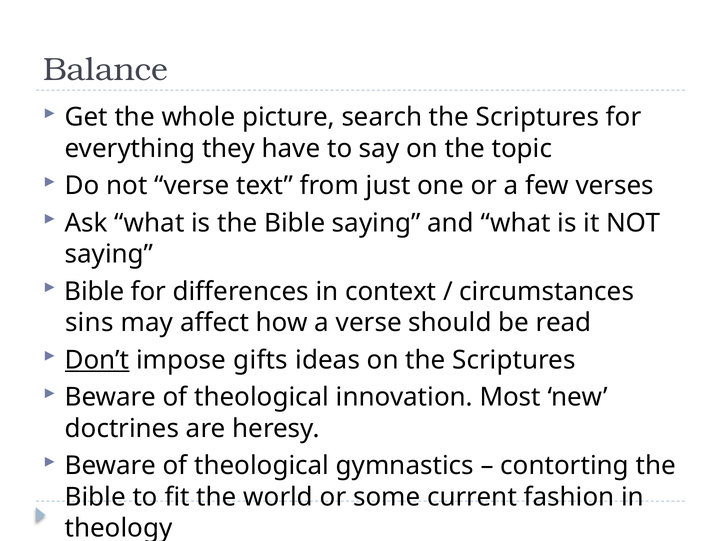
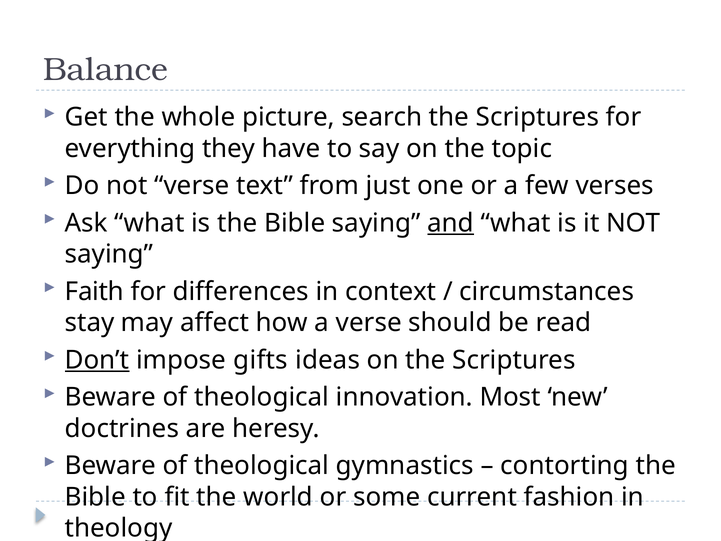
and underline: none -> present (451, 223)
Bible: Bible -> Faith (94, 291)
sins: sins -> stay (90, 323)
